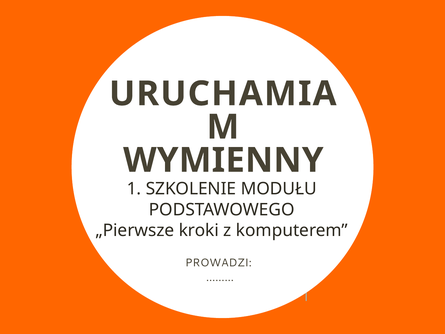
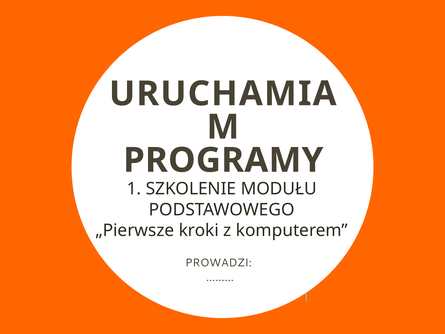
WYMIENNY: WYMIENNY -> PROGRAMY (223, 160)
